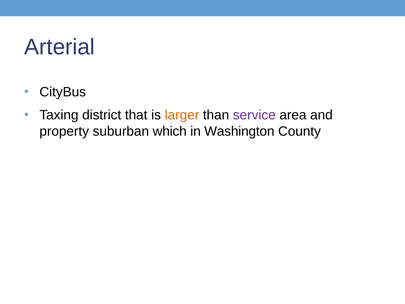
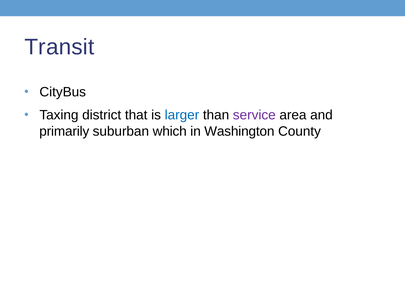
Arterial: Arterial -> Transit (59, 47)
larger colour: orange -> blue (182, 115)
property: property -> primarily (64, 131)
